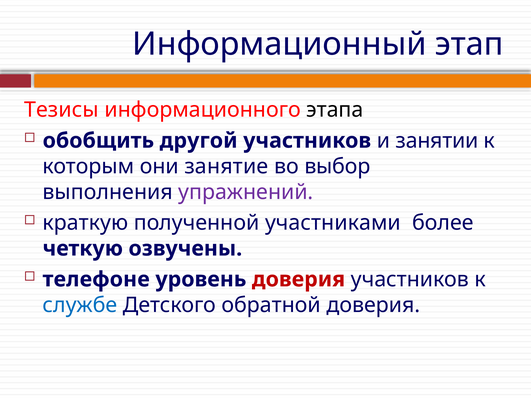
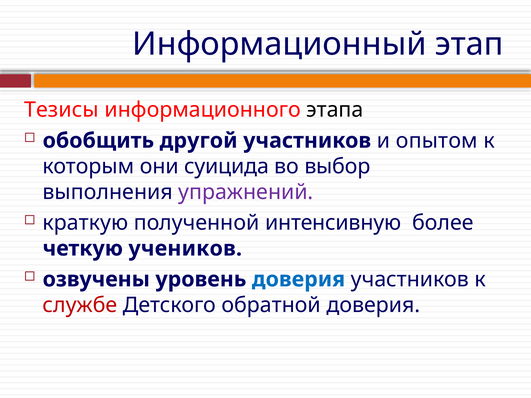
занятии: занятии -> опытом (437, 141)
занятие: занятие -> суицида (227, 166)
участниками: участниками -> интенсивную (333, 223)
озвучены: озвучены -> учеников (185, 249)
телефоне: телефоне -> озвучены (96, 280)
доверия colour: red -> blue (299, 280)
службе colour: blue -> red (80, 305)
